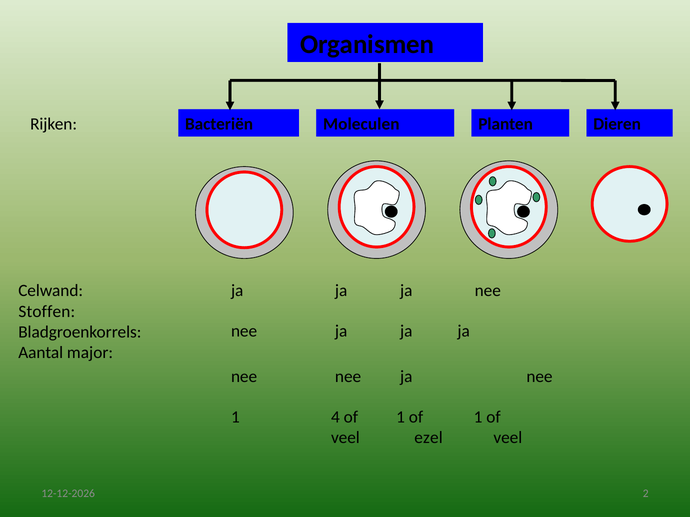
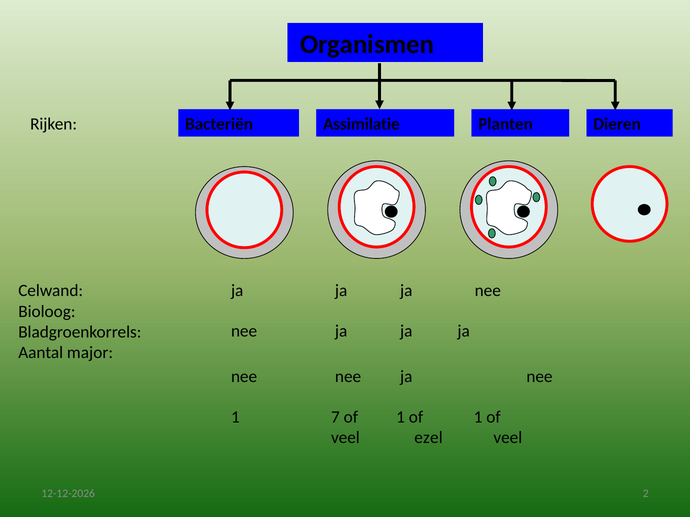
Moleculen: Moleculen -> Assimilatie (361, 124)
Stoffen: Stoffen -> Bioloog (47, 312)
4: 4 -> 7 (335, 417)
